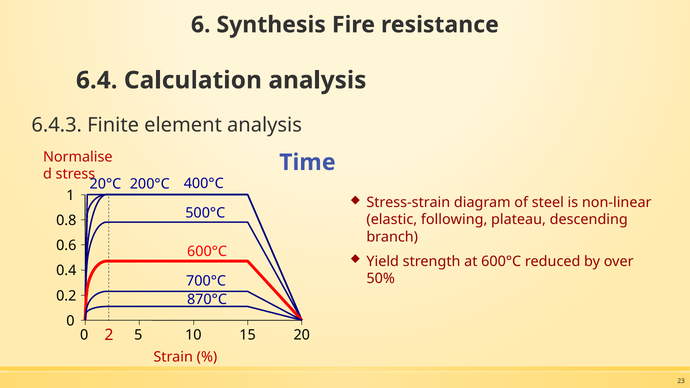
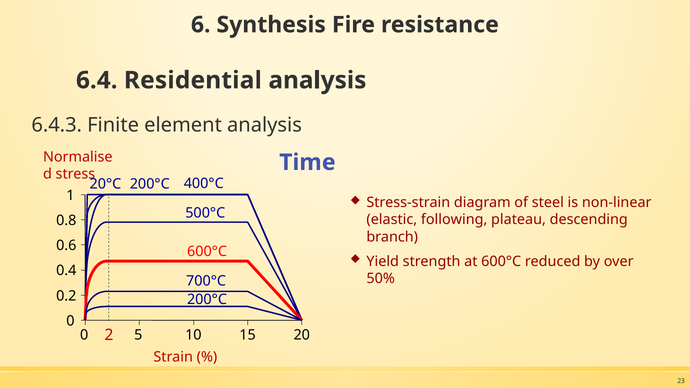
Calculation: Calculation -> Residential (193, 80)
870°C: 870°C -> 200°C (207, 299)
